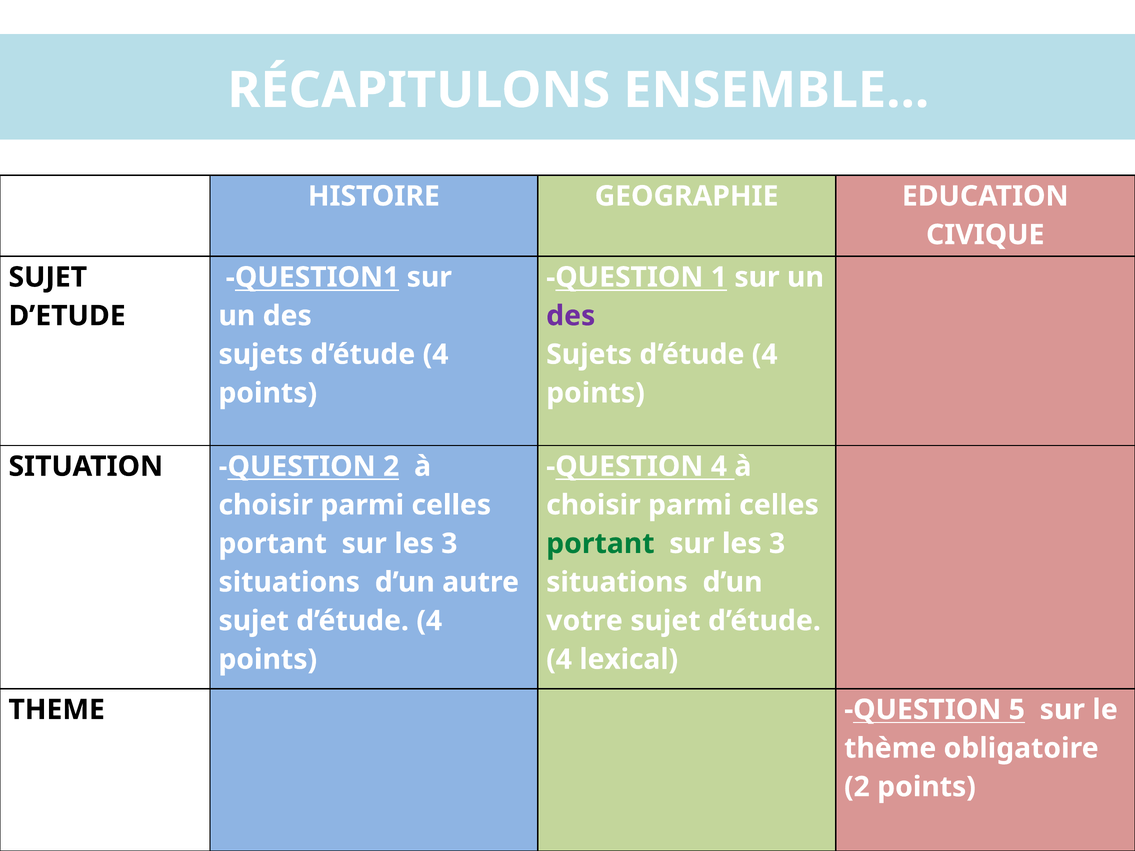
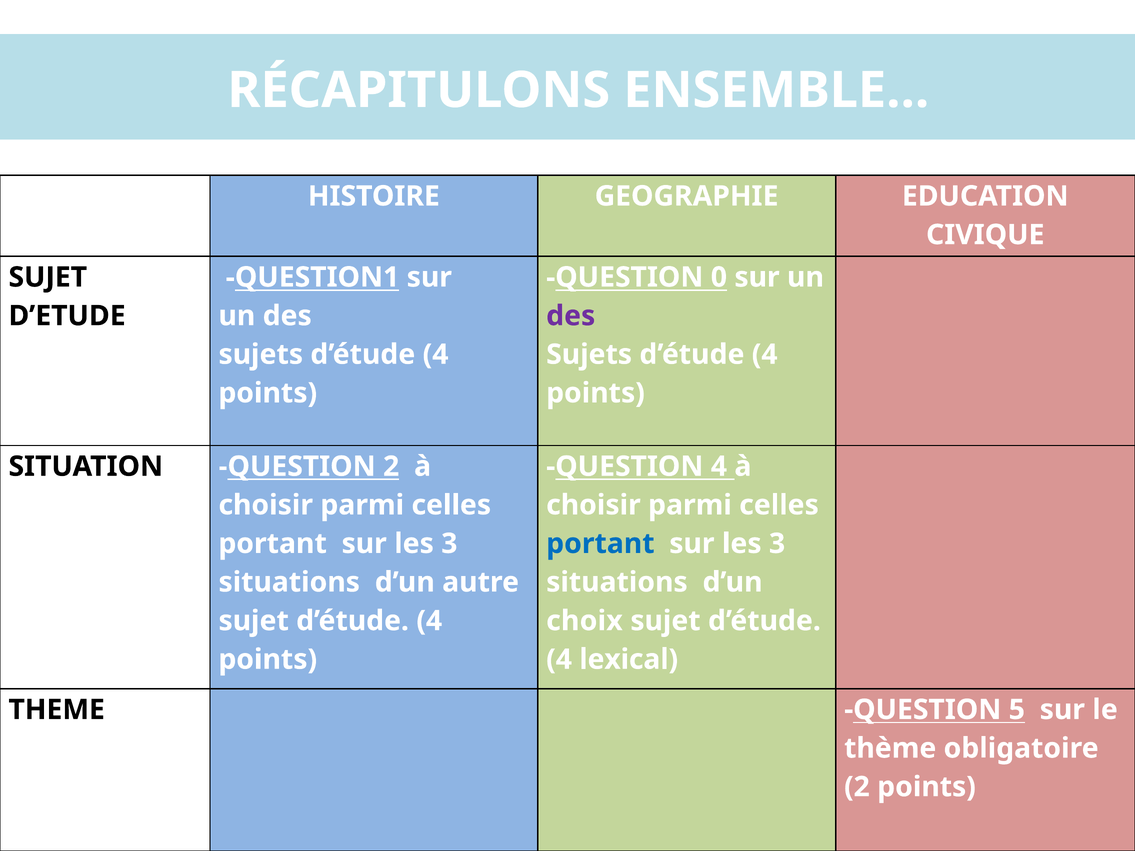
1: 1 -> 0 (719, 277)
portant colour: green -> blue (600, 544)
votre: votre -> choix (584, 621)
